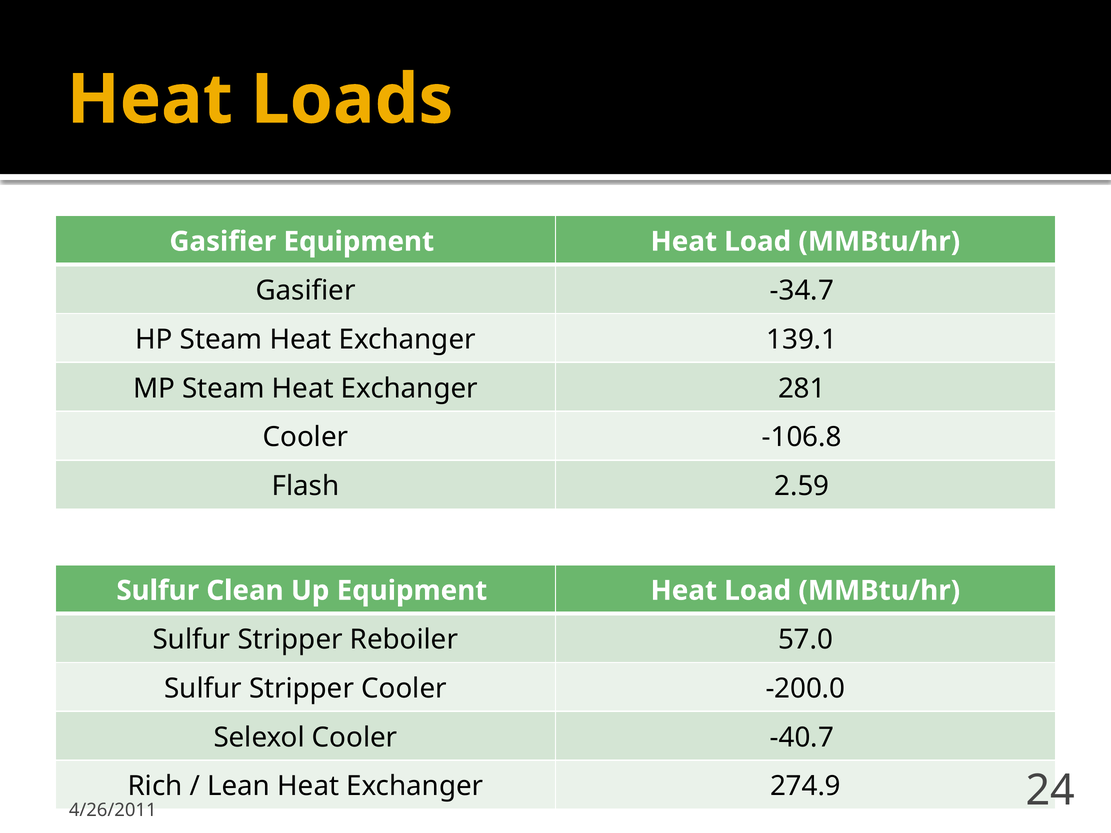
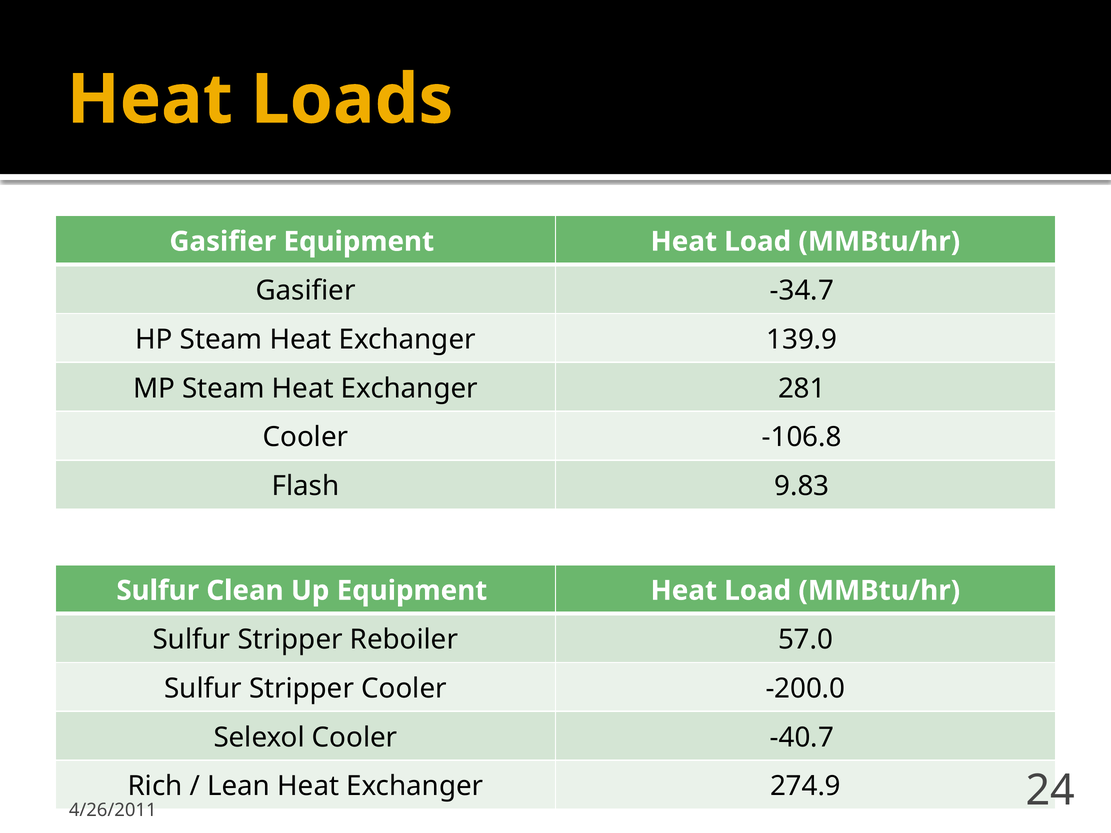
139.1: 139.1 -> 139.9 (802, 340)
2.59: 2.59 -> 9.83 (802, 486)
